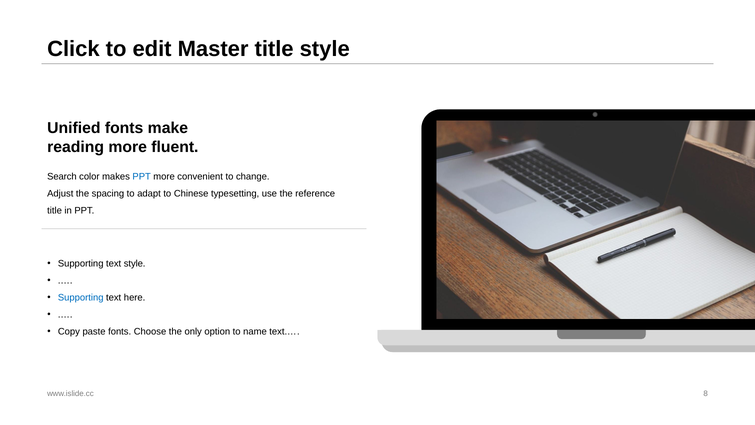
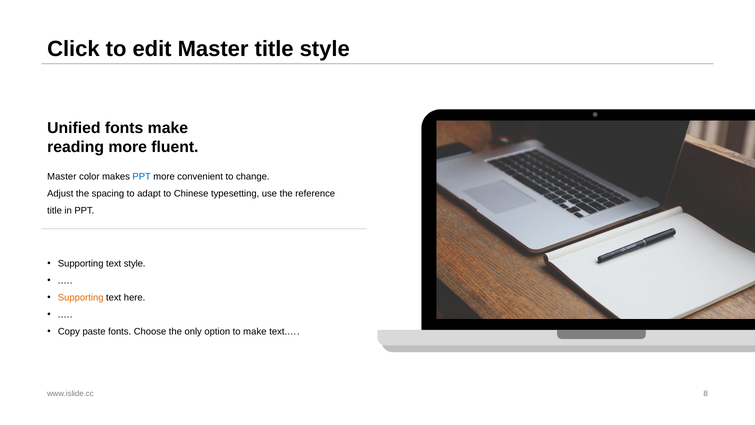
Search: Search -> Master (62, 177)
Supporting colour: blue -> orange (81, 297)
to name: name -> make (255, 331)
